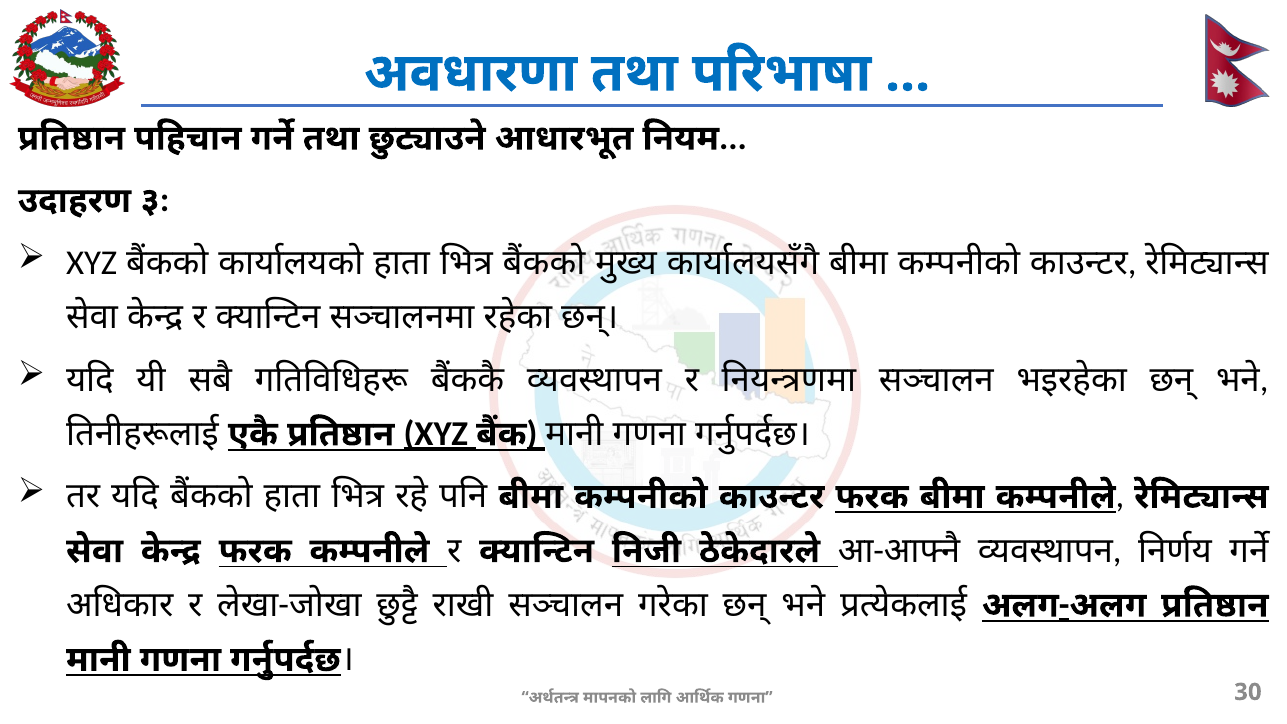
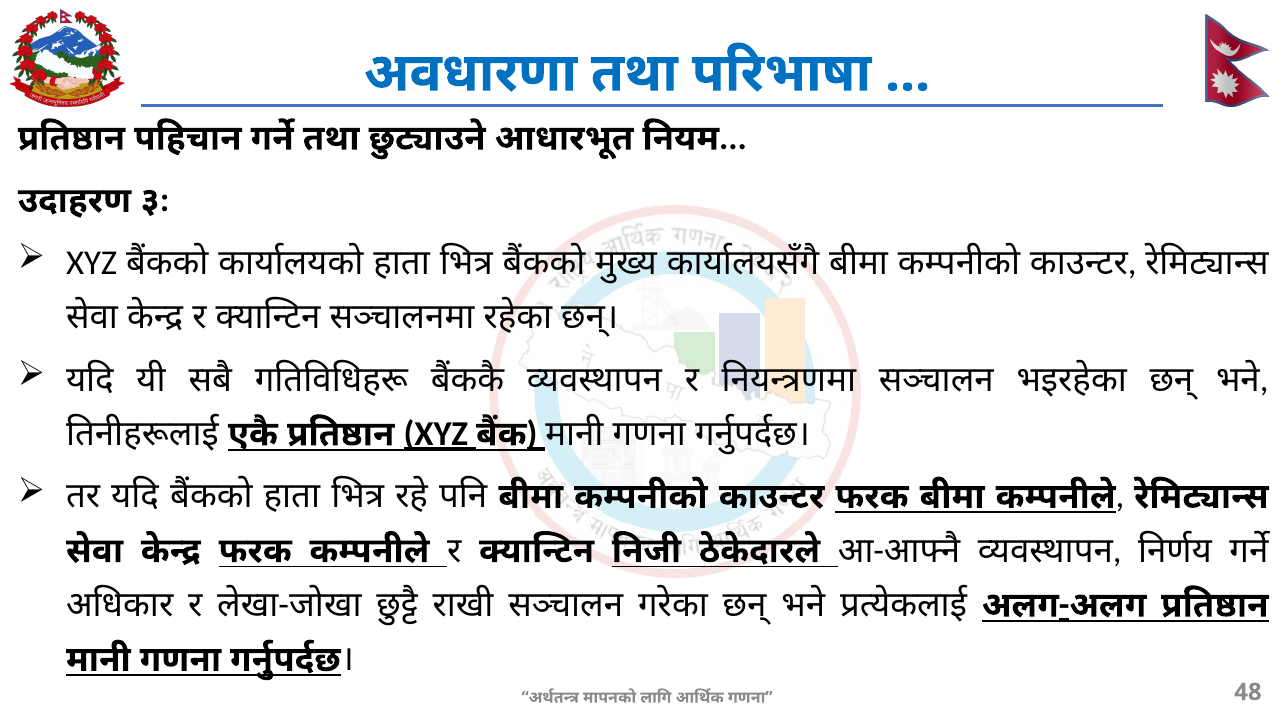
30: 30 -> 48 (1248, 692)
